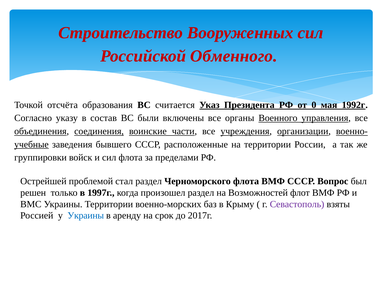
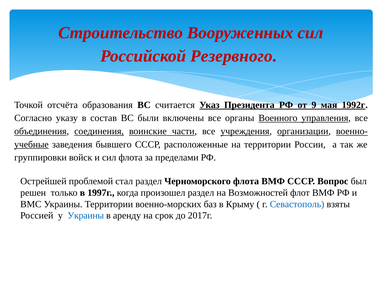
Обменного: Обменного -> Резервного (234, 56)
0: 0 -> 9 (314, 105)
Севастополь colour: purple -> blue (297, 205)
